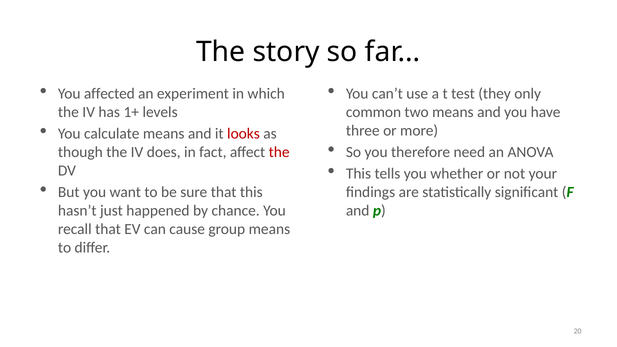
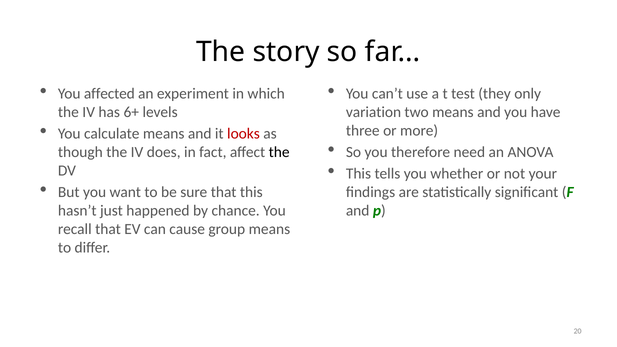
1+: 1+ -> 6+ (131, 112)
common: common -> variation (374, 112)
the colour: red -> black (279, 152)
